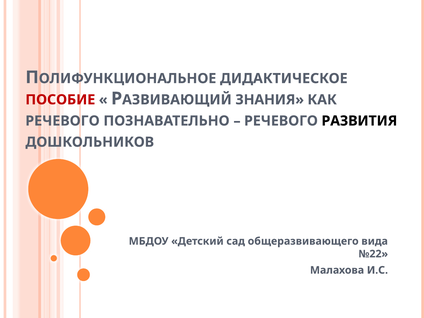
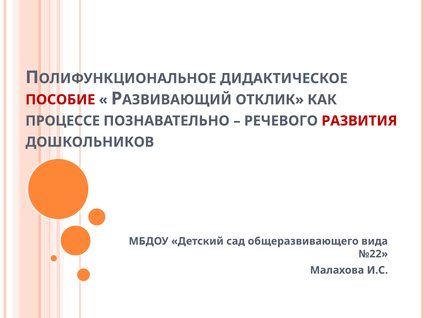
ЗНАНИЯ: ЗНАНИЯ -> ОТКЛИК (270, 100)
РЕЧЕВОГО: РЕЧЕВОГО -> ПРОЦЕССЕ (63, 121)
РАЗВИТИЯ colour: black -> red (359, 121)
